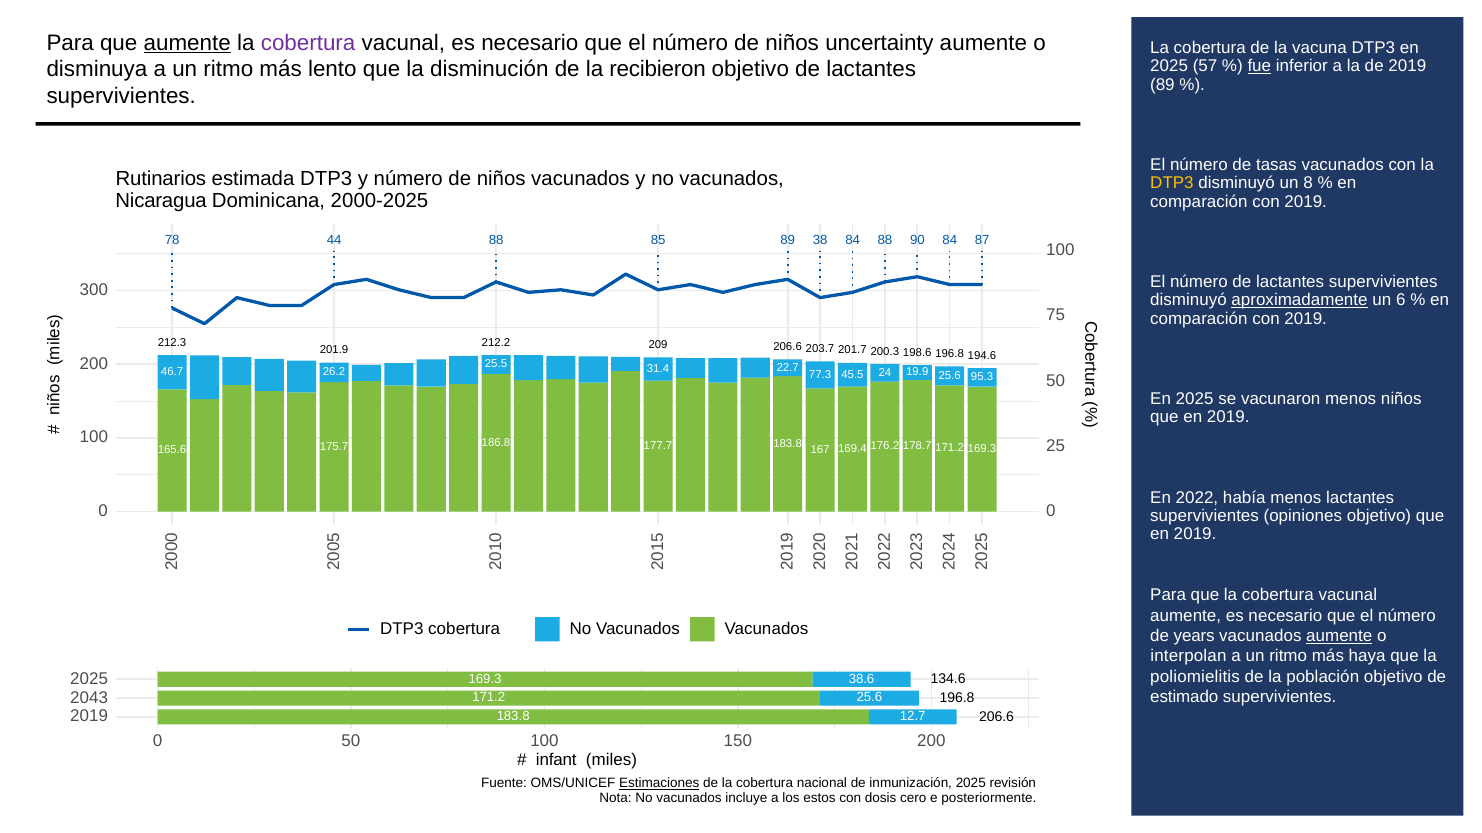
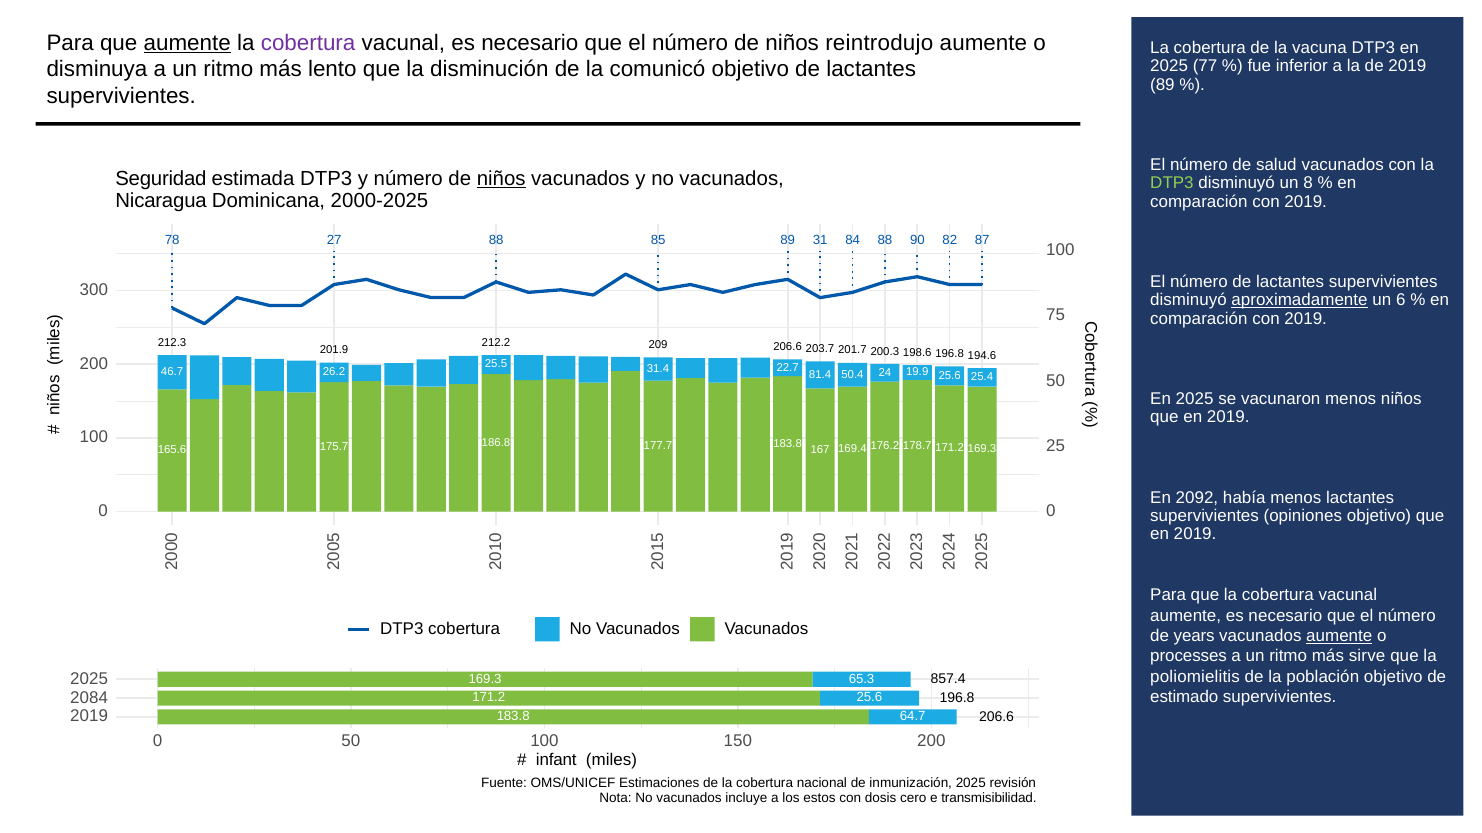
uncertainty: uncertainty -> reintrodujo (879, 43)
57: 57 -> 77 (1205, 66)
fue underline: present -> none (1259, 66)
recibieron: recibieron -> comunicó (658, 70)
tasas: tasas -> salud (1276, 165)
Rutinarios: Rutinarios -> Seguridad (161, 179)
niños underline: none -> present (501, 179)
DTP3 colour: yellow -> light green (1172, 183)
44: 44 -> 27 (334, 240)
38: 38 -> 31 (820, 240)
90 84: 84 -> 82 (950, 240)
45.5: 45.5 -> 50.4 (852, 375)
77.3: 77.3 -> 81.4 (820, 375)
95.3: 95.3 -> 25.4 (982, 377)
2022: 2022 -> 2092 (1197, 498)
interpolan: interpolan -> processes (1189, 657)
haya: haya -> sirve (1367, 657)
134.6: 134.6 -> 857.4 (948, 679)
38.6: 38.6 -> 65.3 (862, 679)
2043: 2043 -> 2084 (89, 698)
12.7: 12.7 -> 64.7 (913, 717)
Estimaciones underline: present -> none (659, 784)
posteriormente: posteriormente -> transmisibilidad (989, 798)
